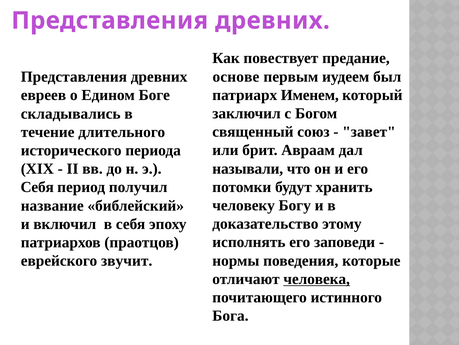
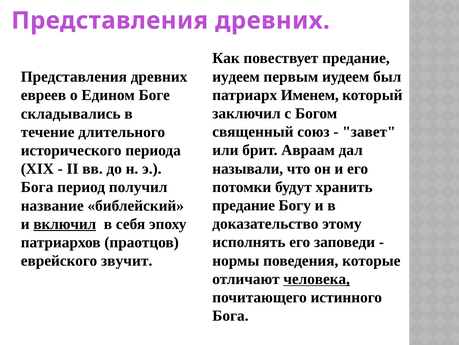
основе: основе -> иудеем (236, 76)
Себя: Себя -> Бога (37, 187)
человеку: человеку -> предание (244, 205)
включил underline: none -> present (65, 224)
